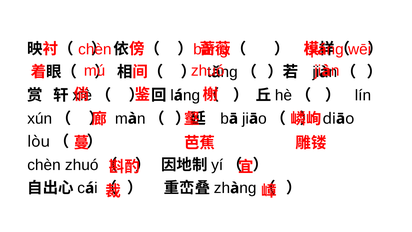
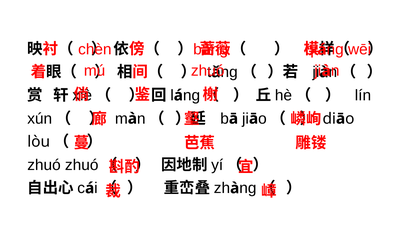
chèn: chèn -> zhuó (44, 165)
